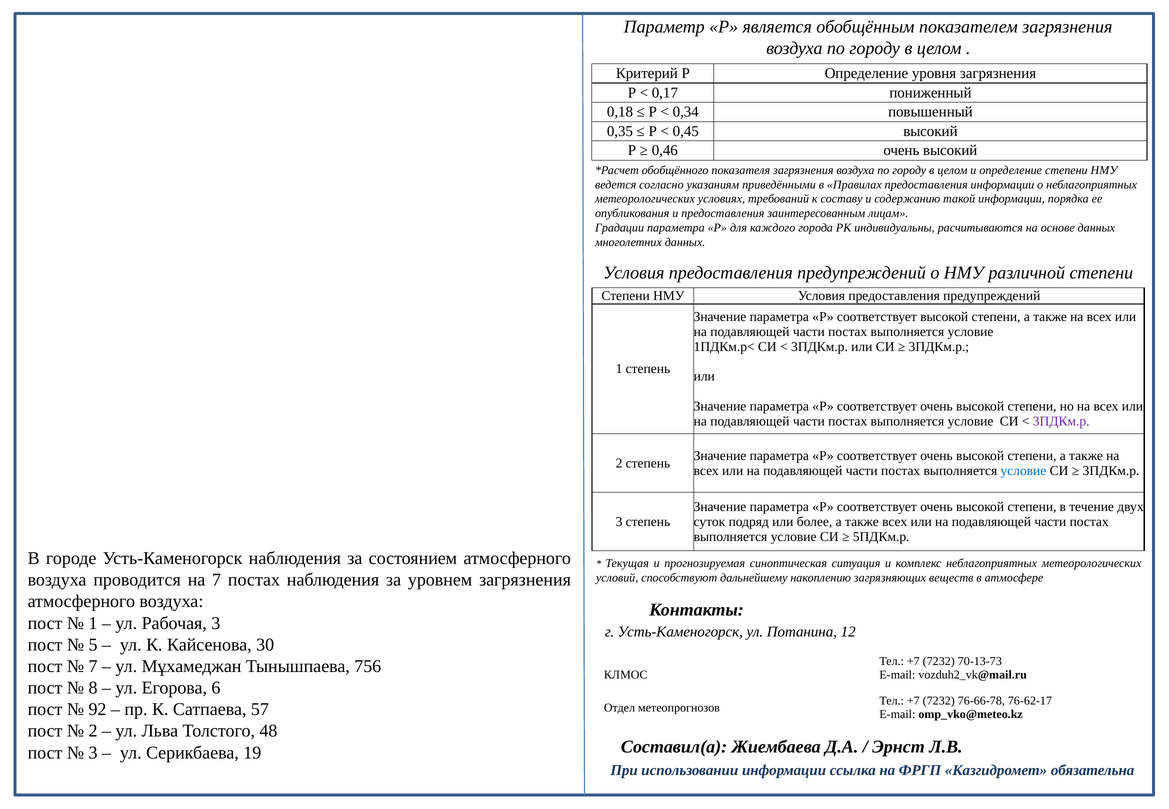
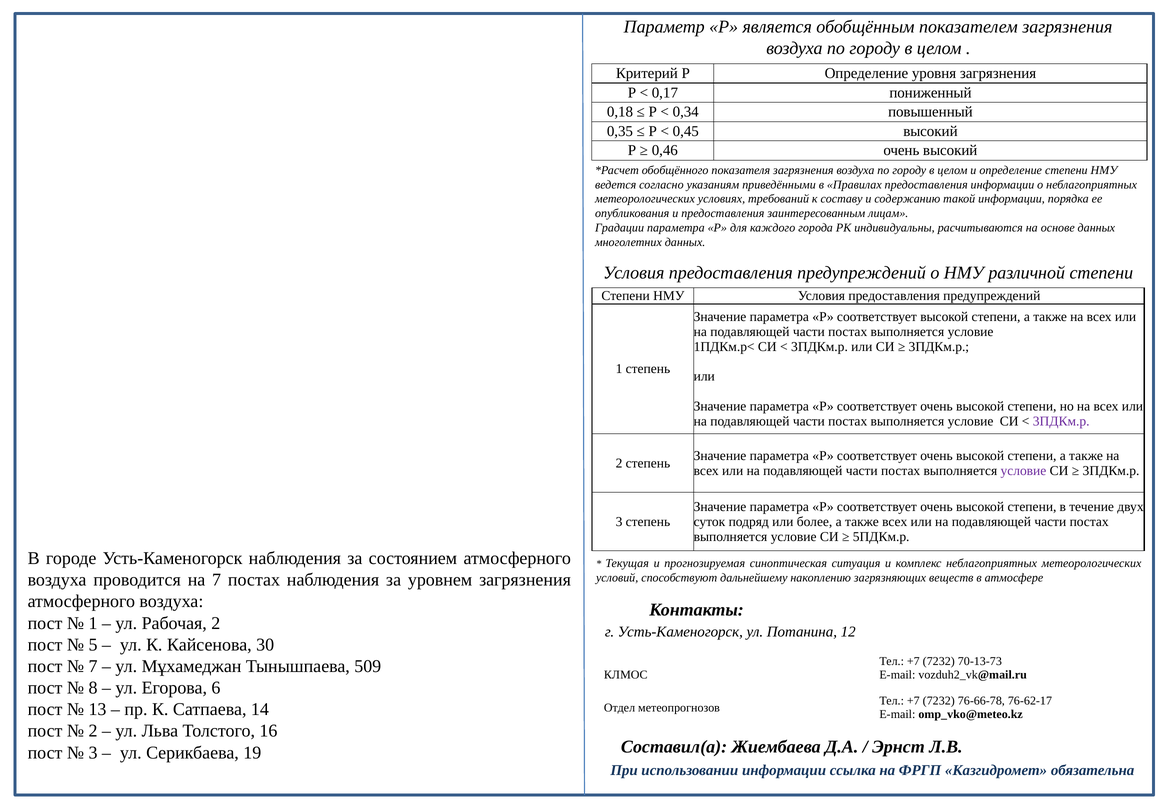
условие colour: blue -> purple (1023, 471)
Рабочая 3: 3 -> 2 (216, 623)
756: 756 -> 509 (368, 667)
92: 92 -> 13 (97, 710)
57: 57 -> 14 (260, 710)
48: 48 -> 16 (268, 731)
